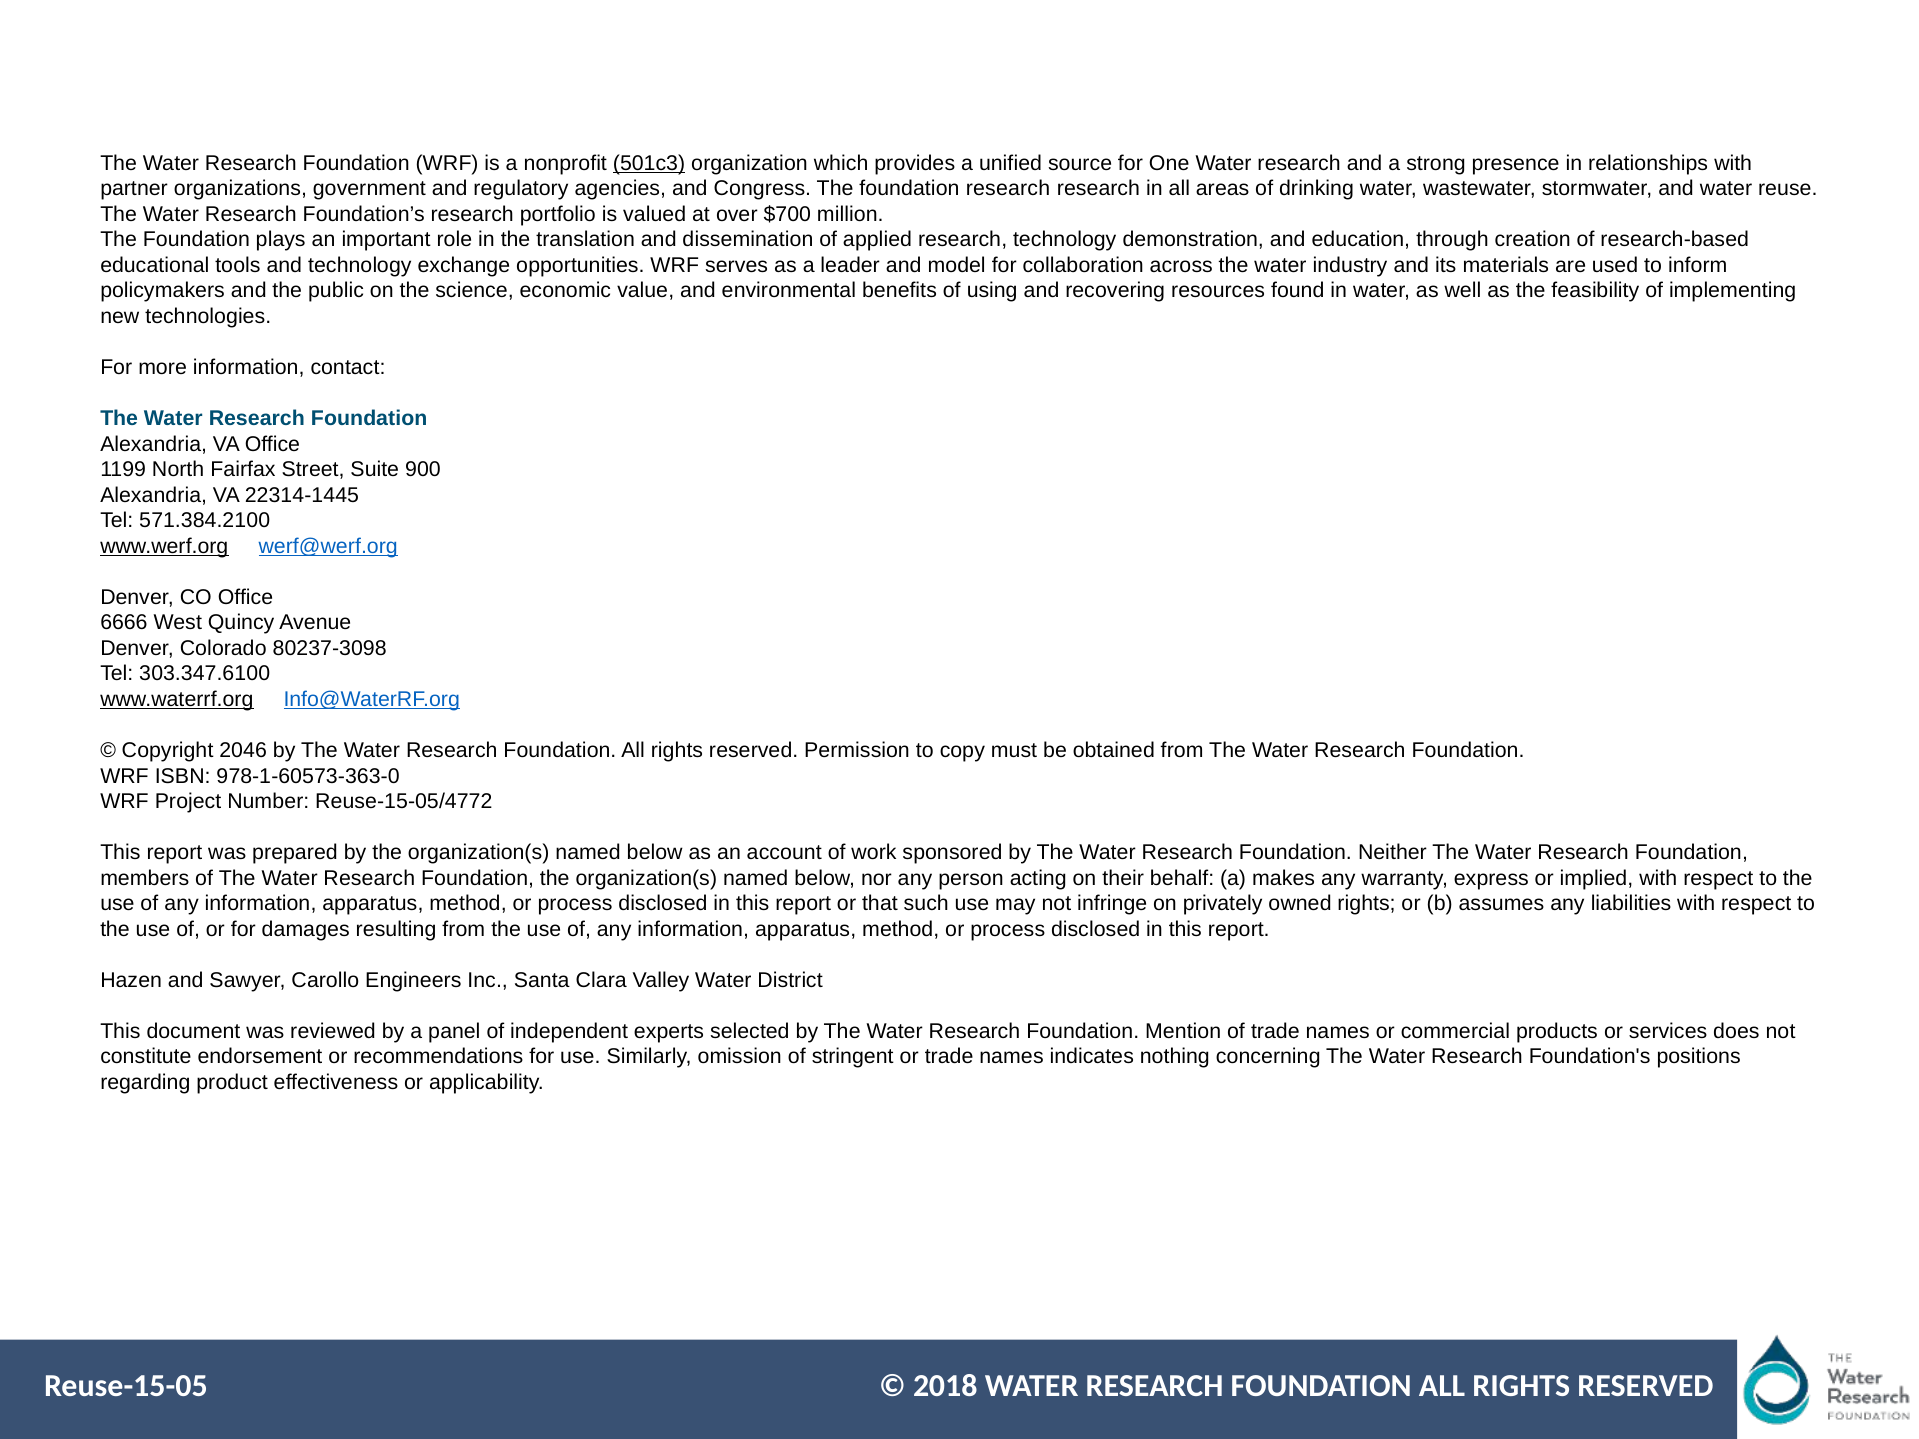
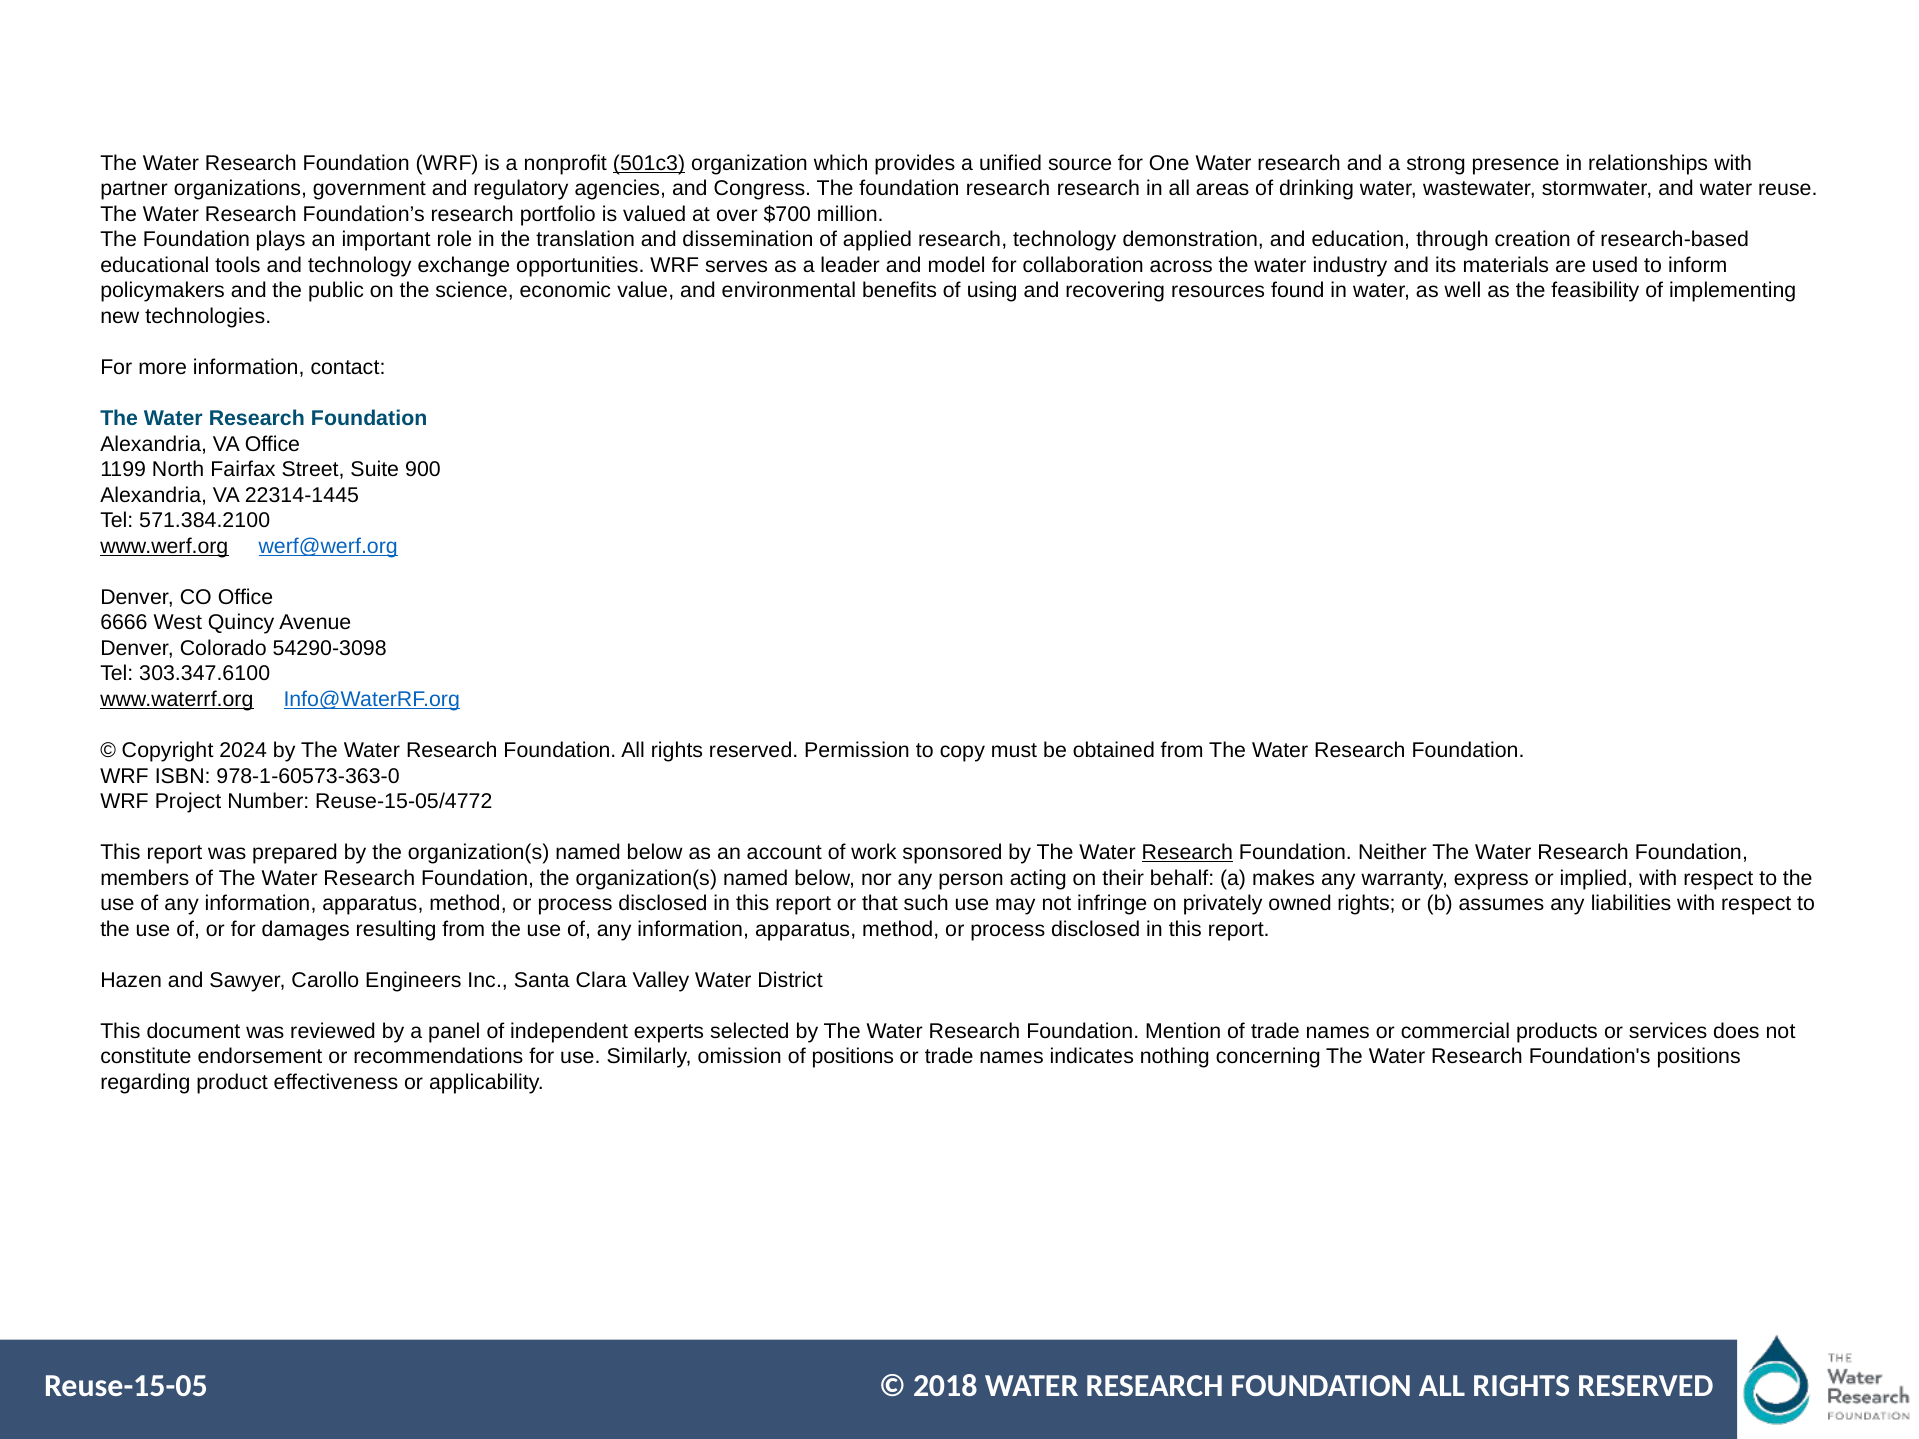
80237-3098: 80237-3098 -> 54290-3098 (330, 649)
2046: 2046 -> 2024 (243, 751)
Research underline: none -> present (1187, 853)
of stringent: stringent -> positions (853, 1057)
